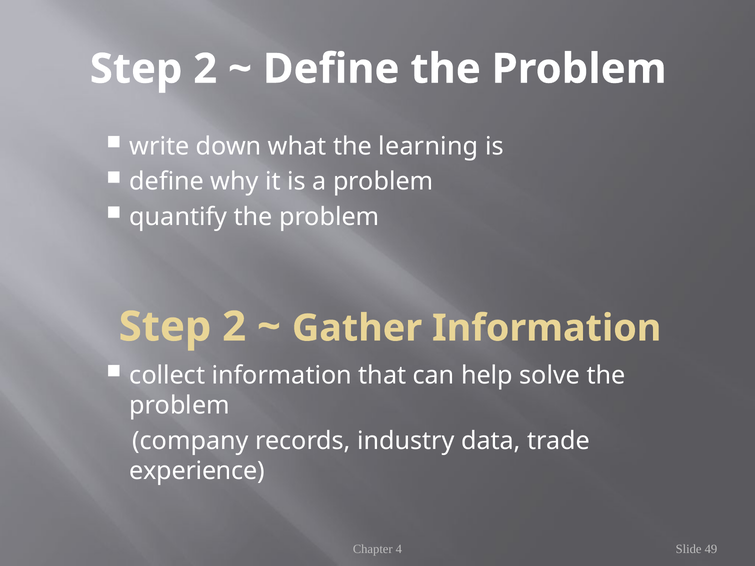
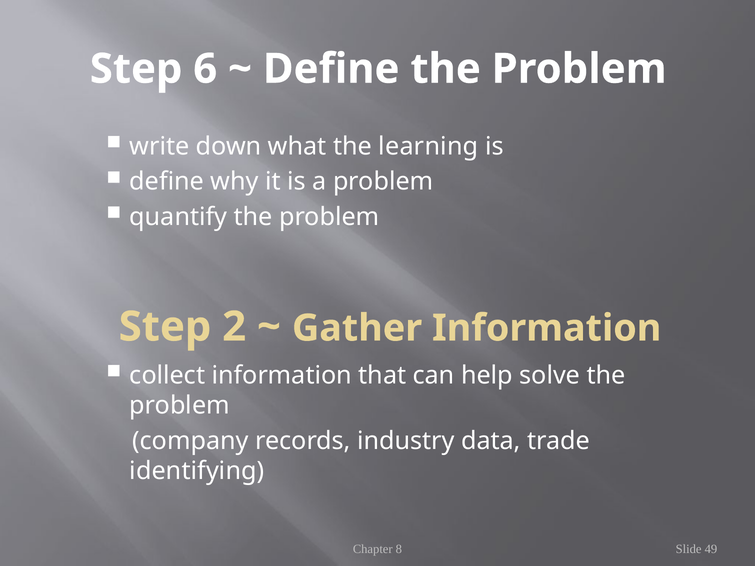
2: 2 -> 6 (205, 69)
experience: experience -> identifying (197, 471)
4: 4 -> 8 (399, 550)
